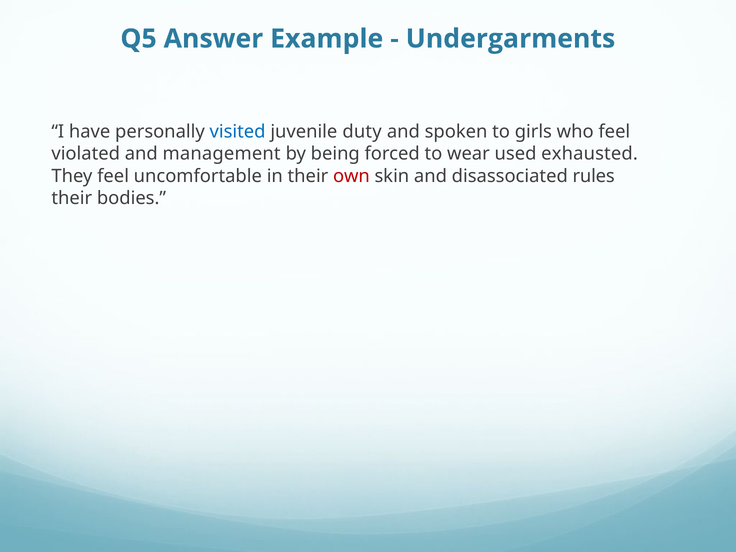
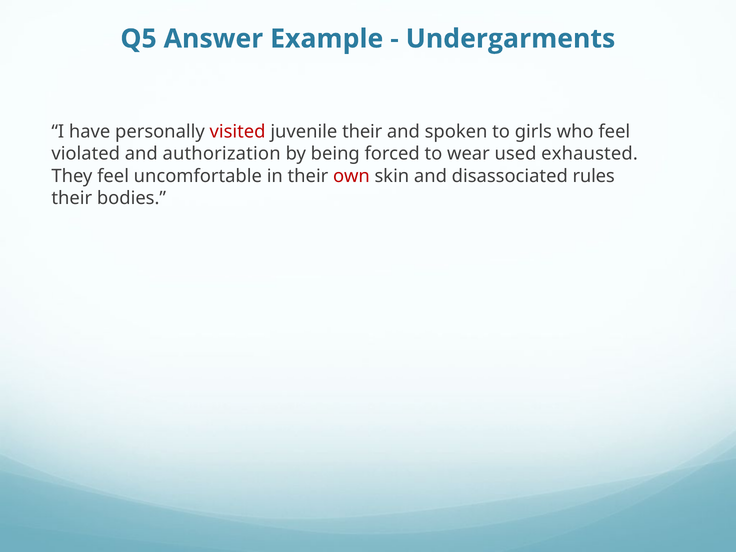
visited colour: blue -> red (238, 132)
juvenile duty: duty -> their (362, 132)
management: management -> authorization (222, 154)
